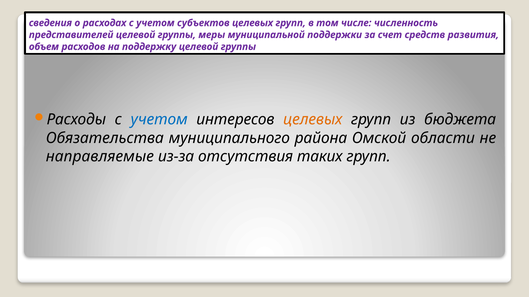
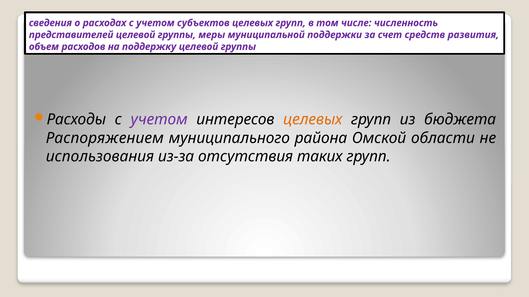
учетом colour: blue -> purple (159, 120)
Обязательства: Обязательства -> Распоряжением (105, 138)
направляемые: направляемые -> использования (100, 157)
